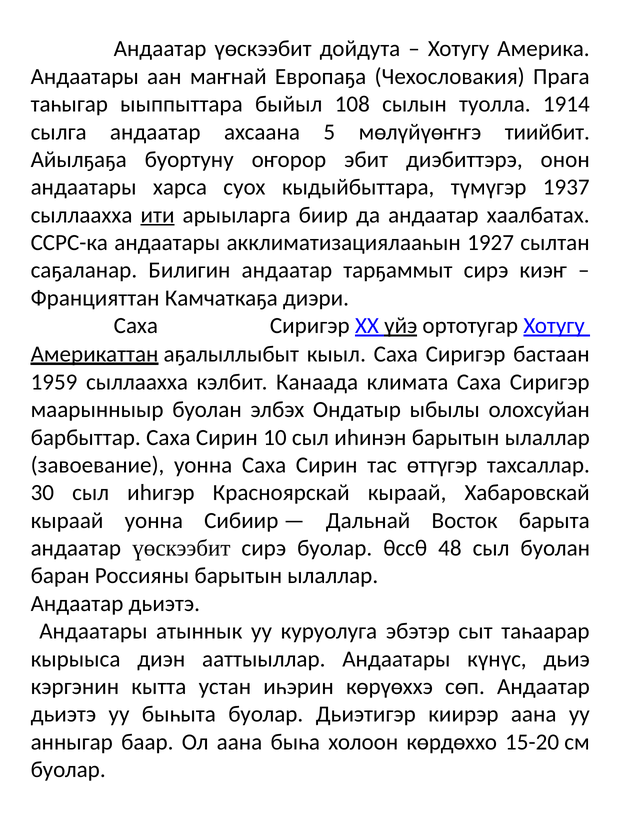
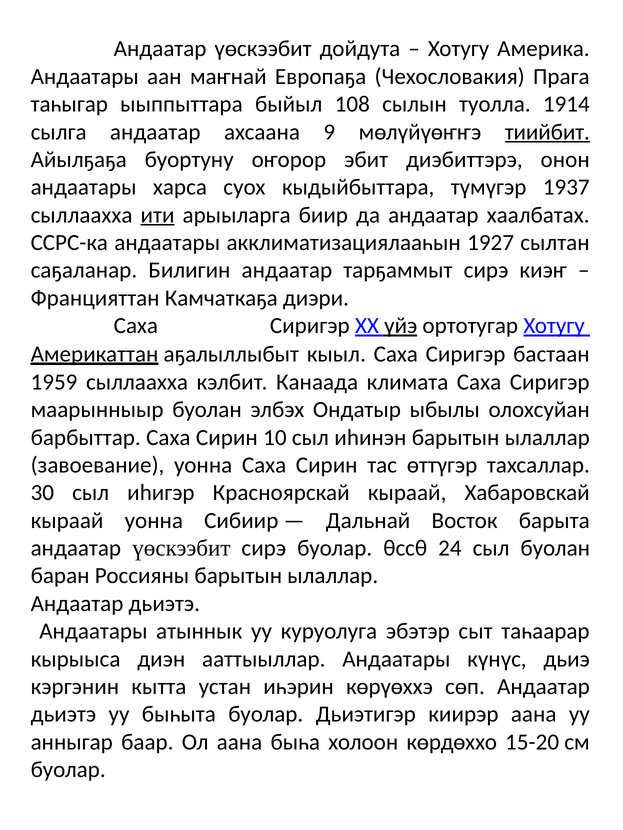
5: 5 -> 9 (329, 132)
тиийбит underline: none -> present (547, 132)
48: 48 -> 24 (450, 549)
